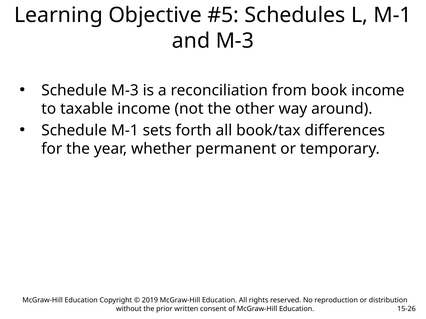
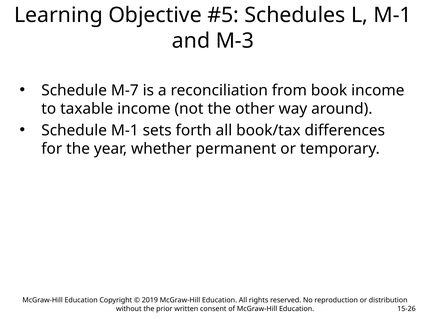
Schedule M-3: M-3 -> M-7 (125, 91)
